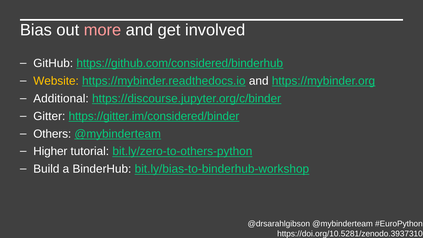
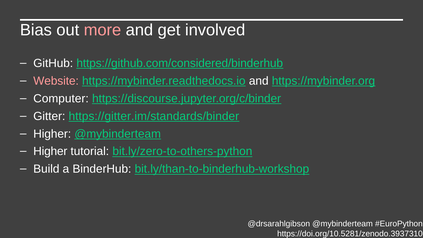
Website colour: yellow -> pink (56, 81)
Additional: Additional -> Computer (61, 98)
https://gitter.im/considered/binder: https://gitter.im/considered/binder -> https://gitter.im/standards/binder (154, 116)
Others: Others -> Higher (52, 134)
bit.ly/bias-to-binderhub-workshop: bit.ly/bias-to-binderhub-workshop -> bit.ly/than-to-binderhub-workshop (222, 169)
